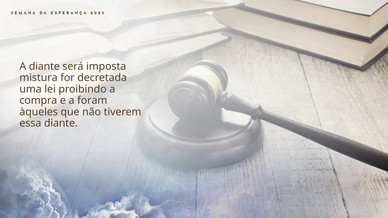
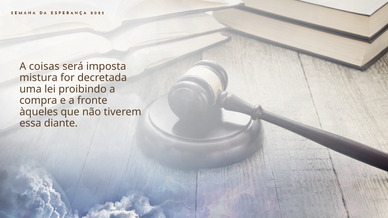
A diante: diante -> coisas (44, 66)
foram: foram -> fronte (92, 101)
